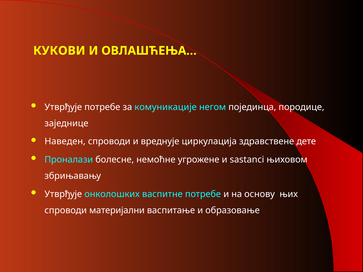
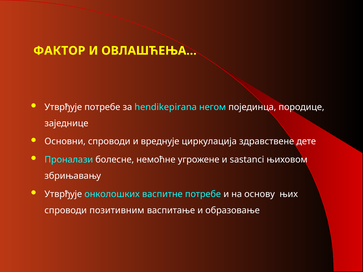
КУКОВИ: КУКОВИ -> ФАКТОР (59, 51)
комуникације: комуникације -> hendikepirana (166, 107)
Наведен: Наведен -> Основни (65, 142)
материјални: материјални -> позитивним (117, 211)
